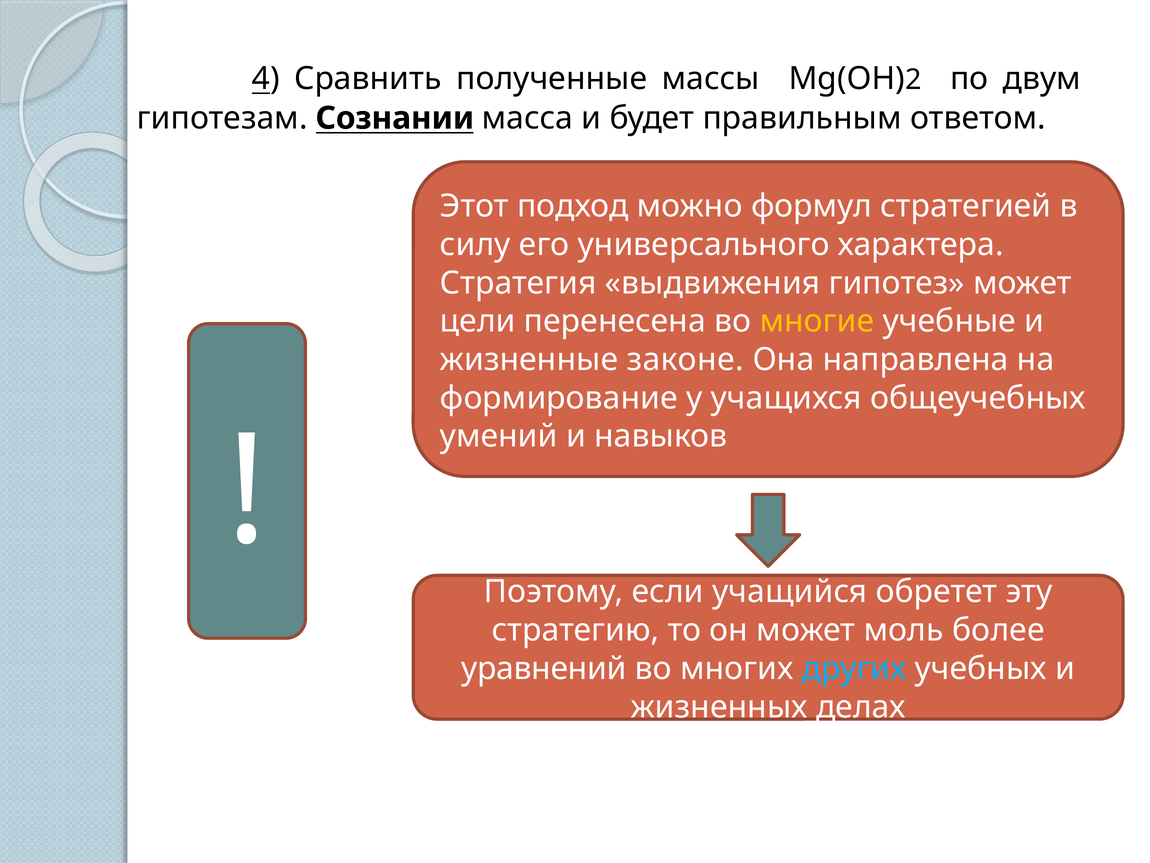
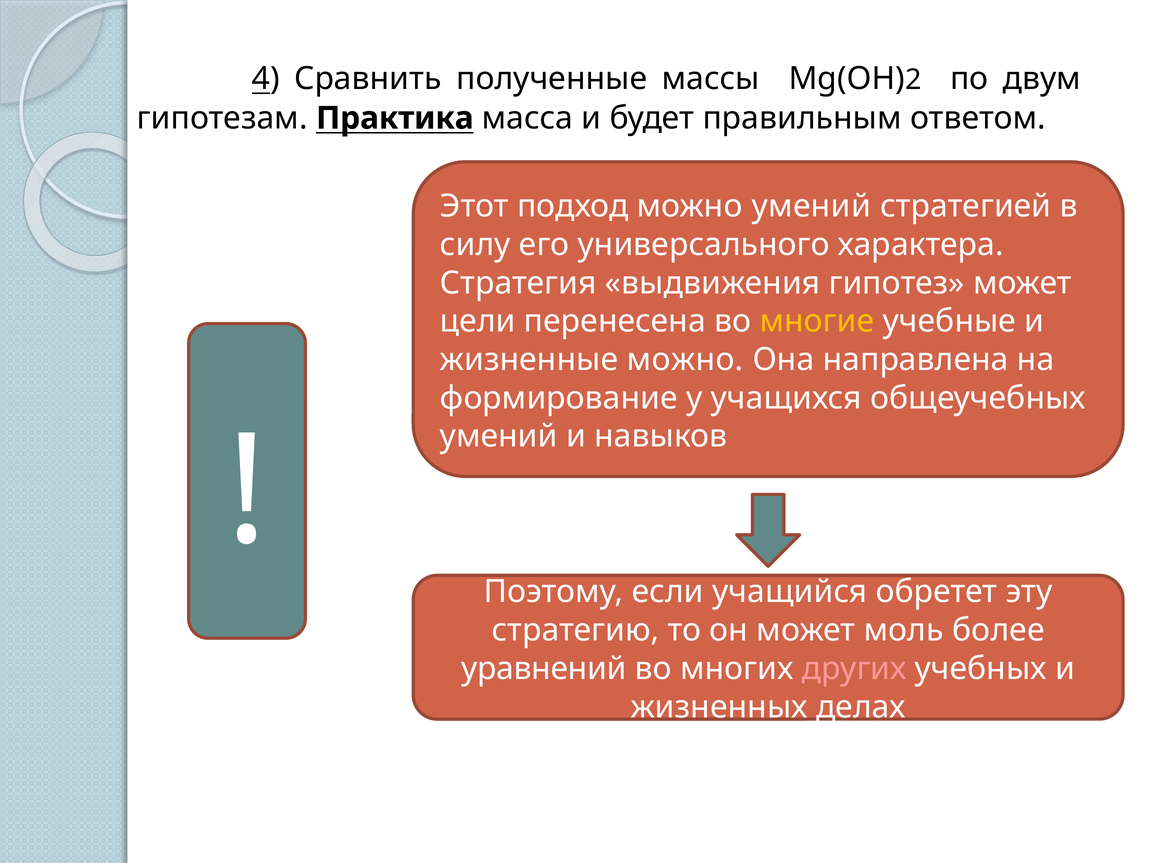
Сознании: Сознании -> Практика (395, 118)
можно формул: формул -> умений (811, 206)
жизненные законе: законе -> можно (685, 359)
других colour: light blue -> pink (854, 668)
